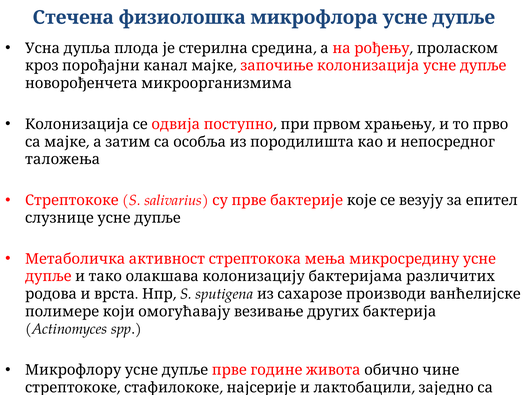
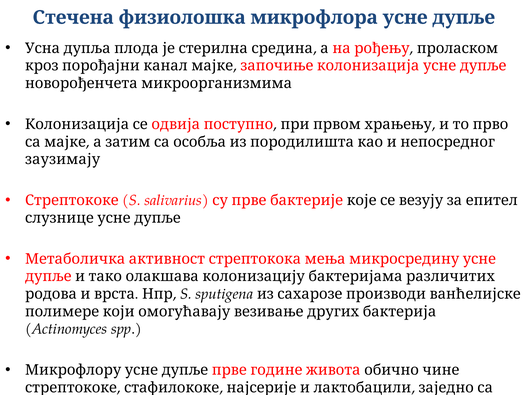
таложења: таложења -> заузимају (63, 160)
